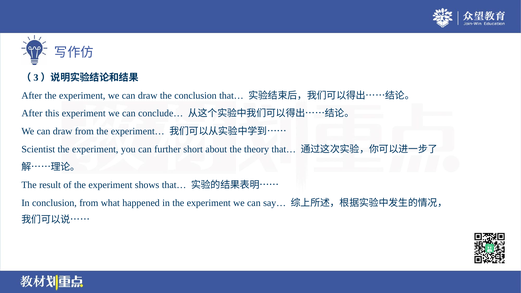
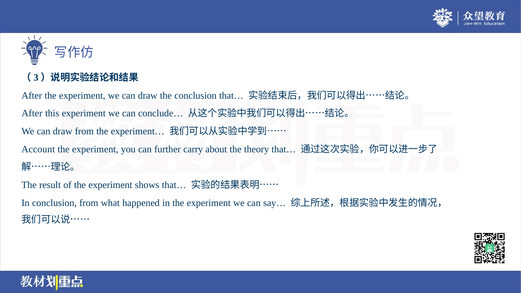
Scientist: Scientist -> Account (38, 149)
short: short -> carry (193, 149)
